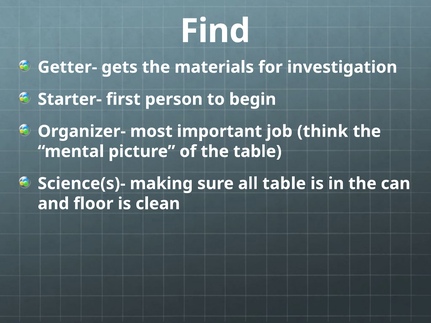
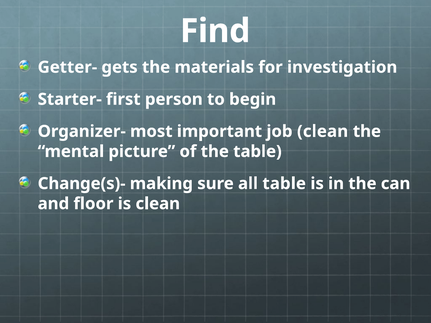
job think: think -> clean (323, 131)
Science(s)-: Science(s)- -> Change(s)- (82, 184)
